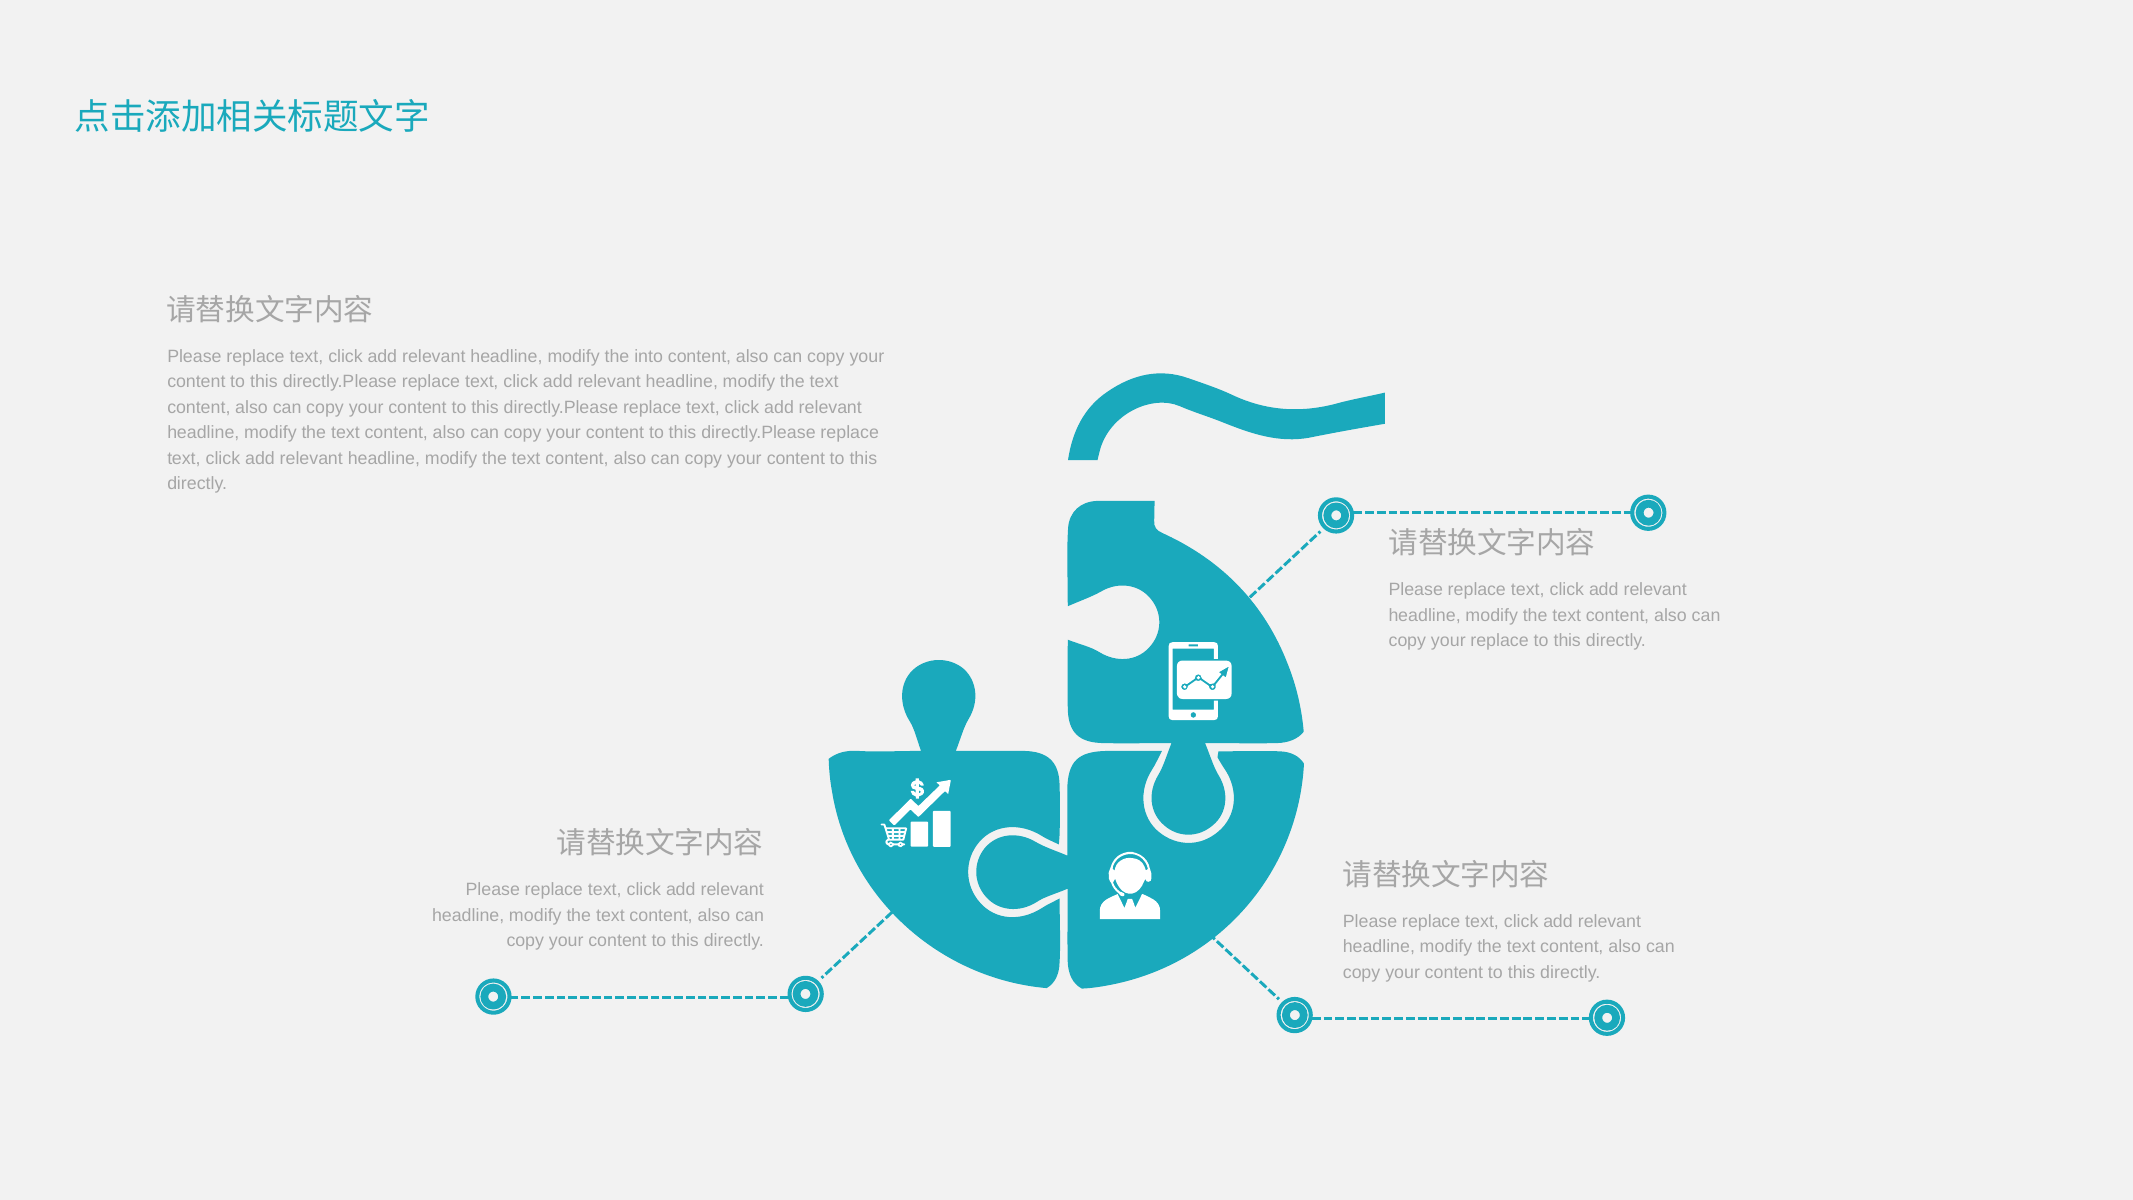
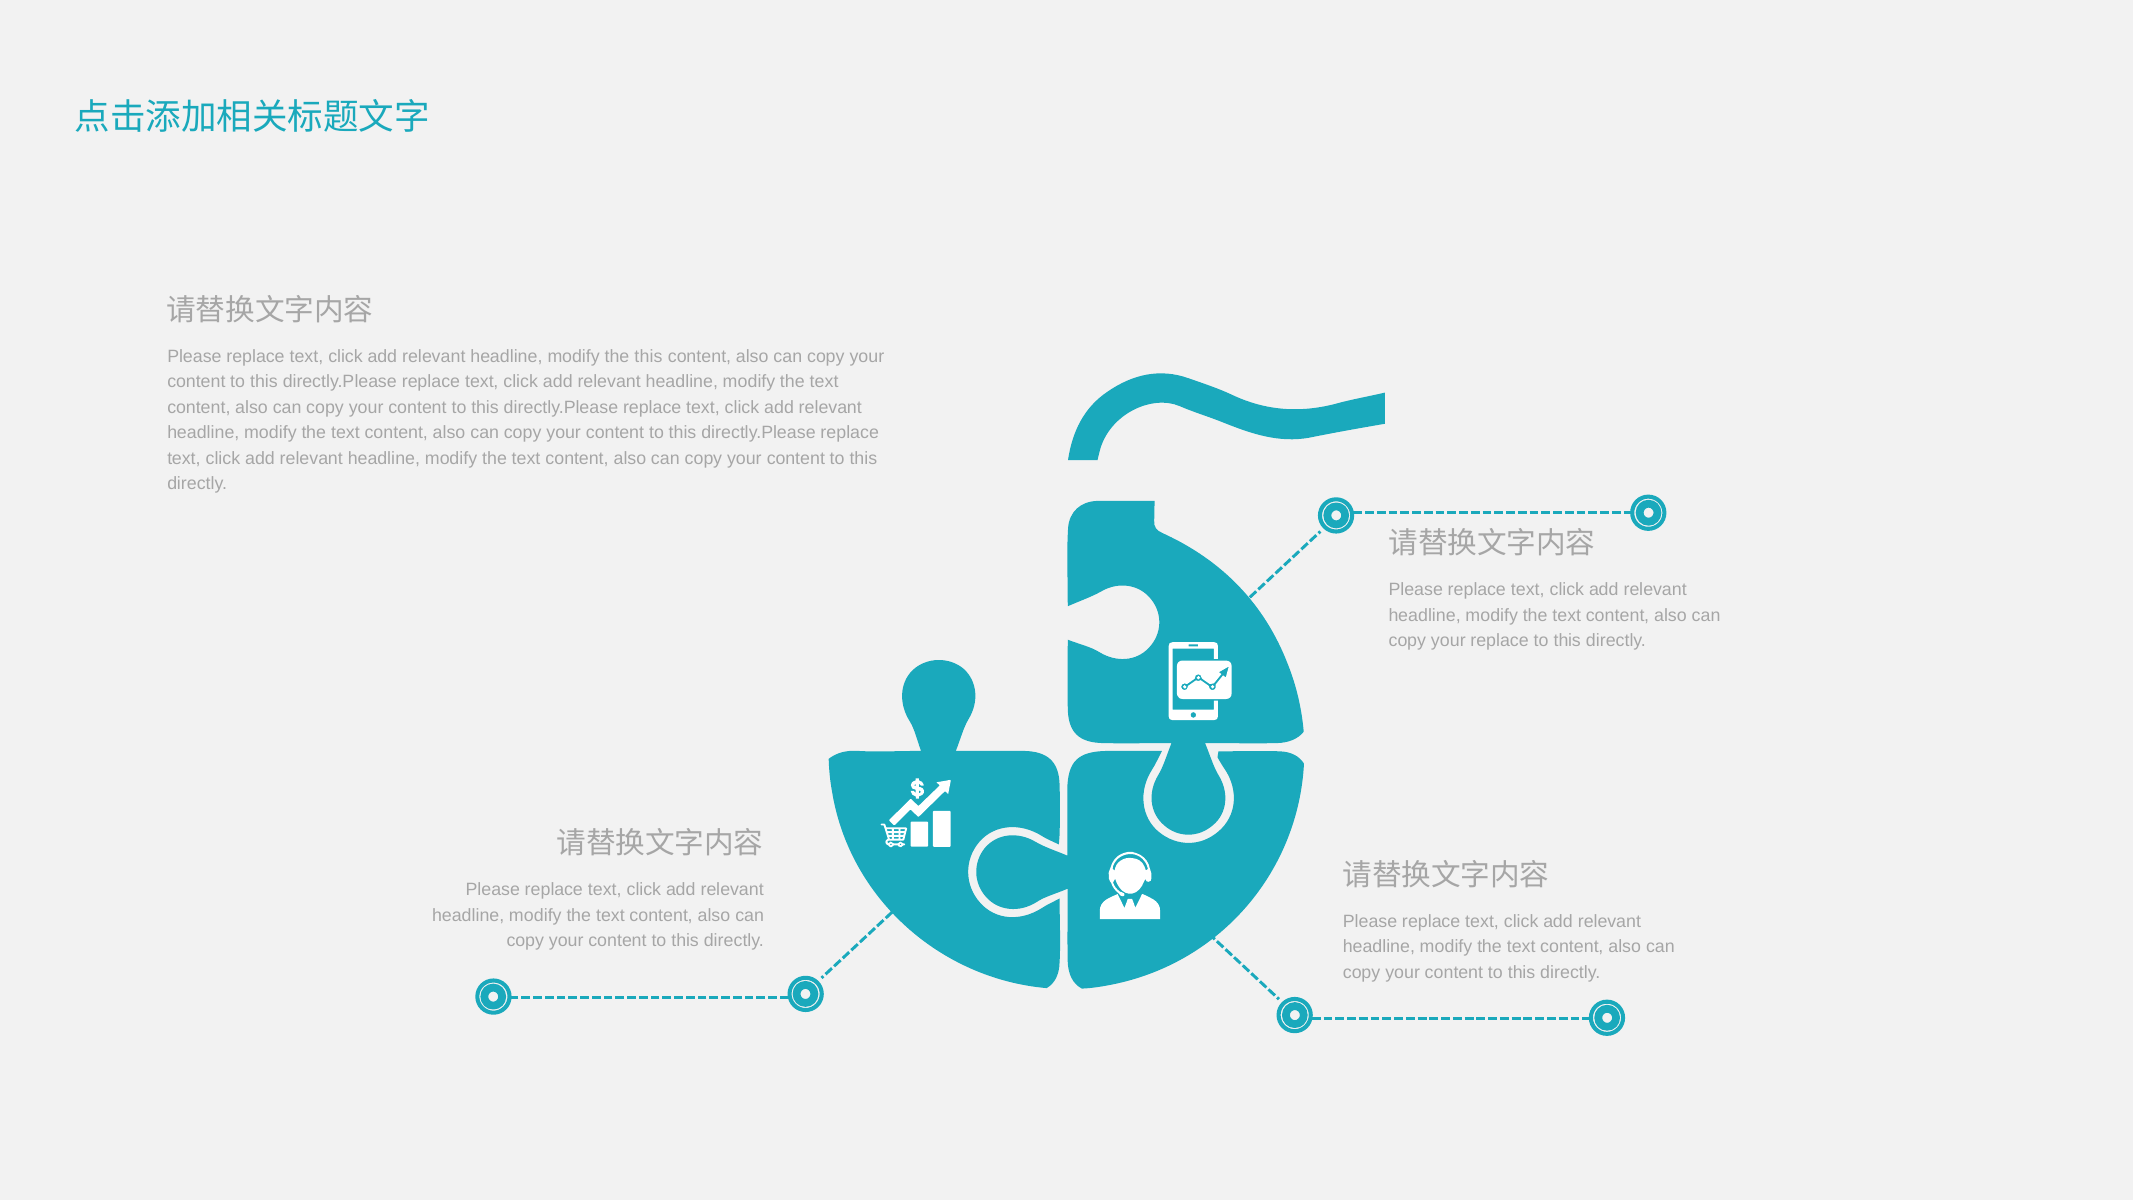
the into: into -> this (649, 356)
